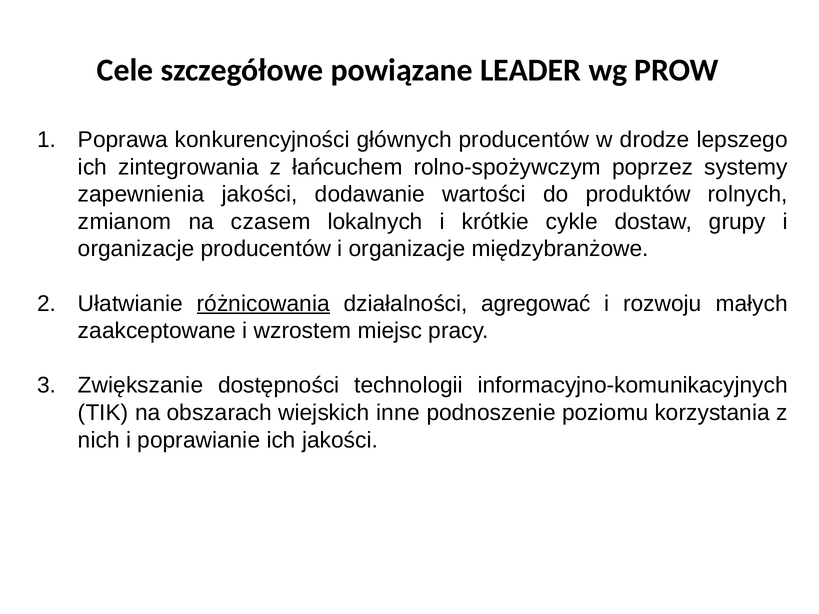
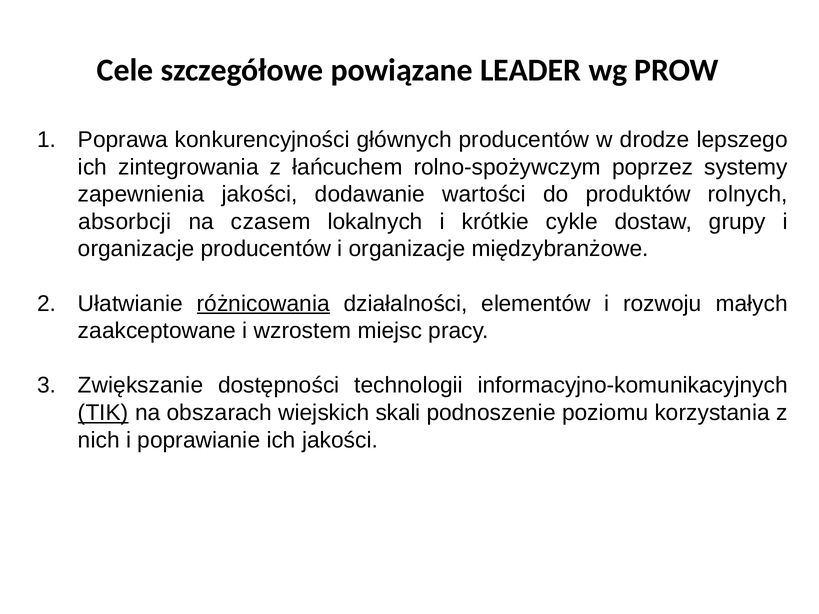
zmianom: zmianom -> absorbcji (125, 222)
agregować: agregować -> elementów (536, 304)
TIK underline: none -> present (103, 413)
inne: inne -> skali (398, 413)
